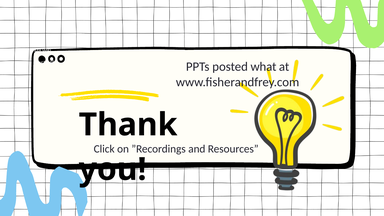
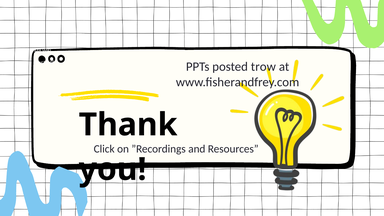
what: what -> trow (263, 67)
